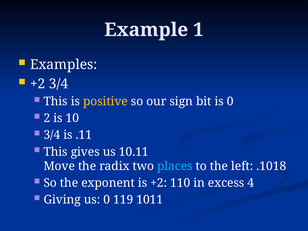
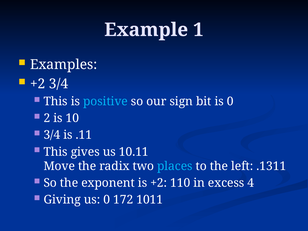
positive colour: yellow -> light blue (105, 101)
.1018: .1018 -> .1311 (271, 166)
119: 119 -> 172 (123, 200)
